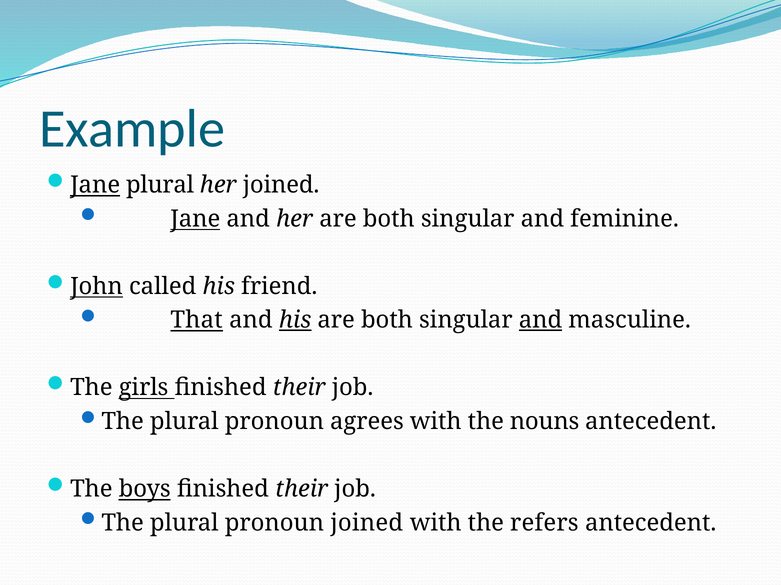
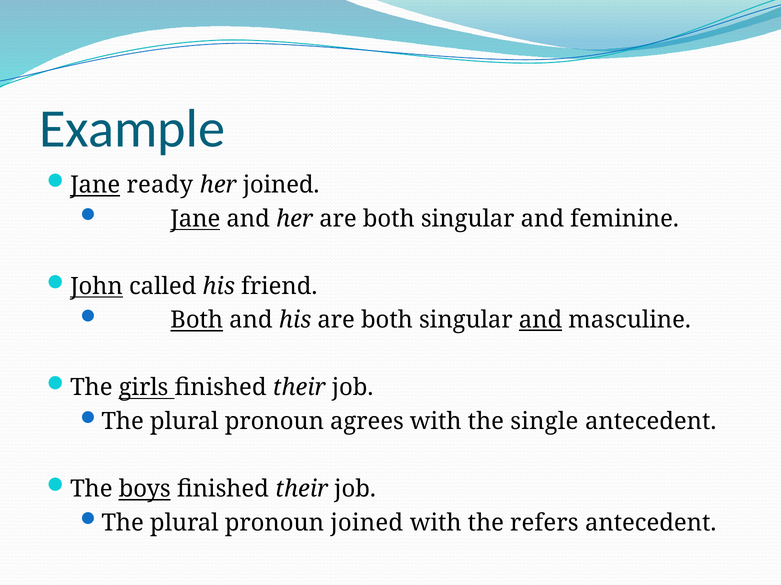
Jane plural: plural -> ready (160, 185)
That: That -> Both (197, 320)
his underline: present -> none (295, 320)
nouns: nouns -> single (544, 422)
